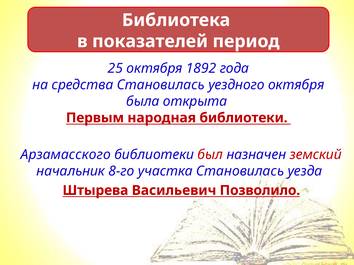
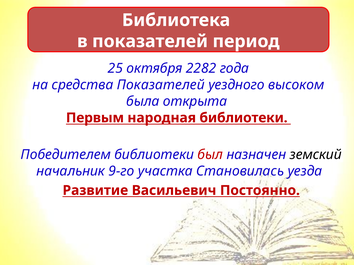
1892: 1892 -> 2282 (201, 68)
средства Становилась: Становилась -> Показателей (161, 85)
уездного октября: октября -> высоком (296, 85)
Арзамасского: Арзамасского -> Победителем (66, 155)
земский colour: red -> black (316, 155)
8-го: 8-го -> 9-го (121, 171)
Штырева: Штырева -> Развитие (95, 191)
Позволило: Позволило -> Постоянно (260, 191)
